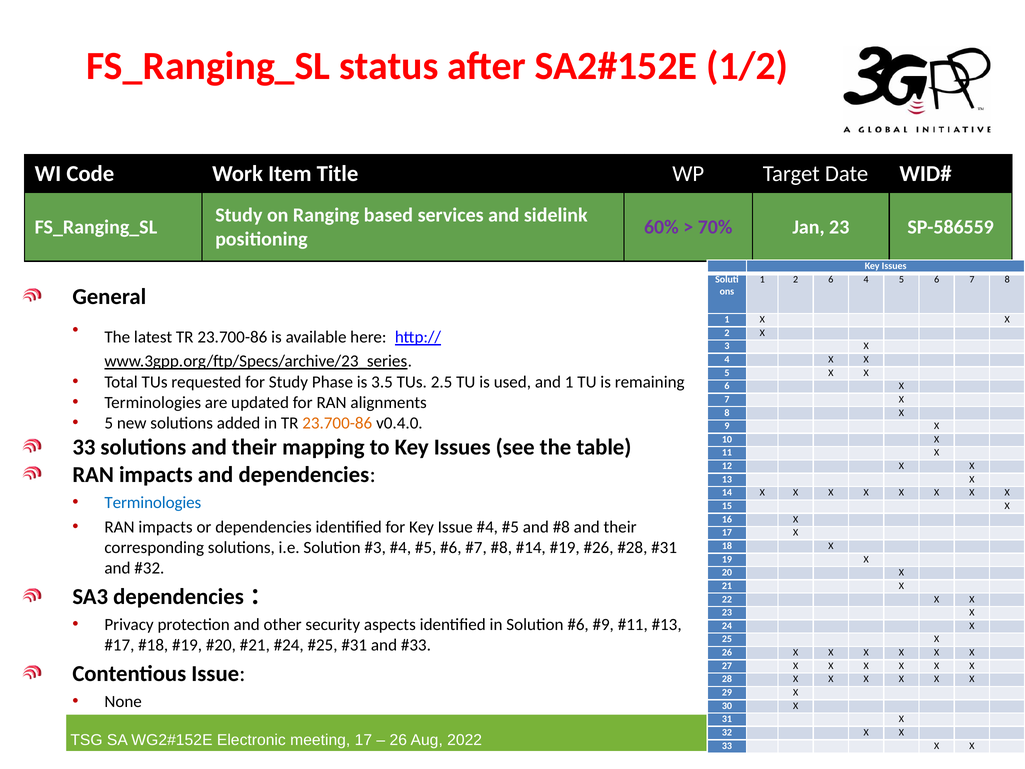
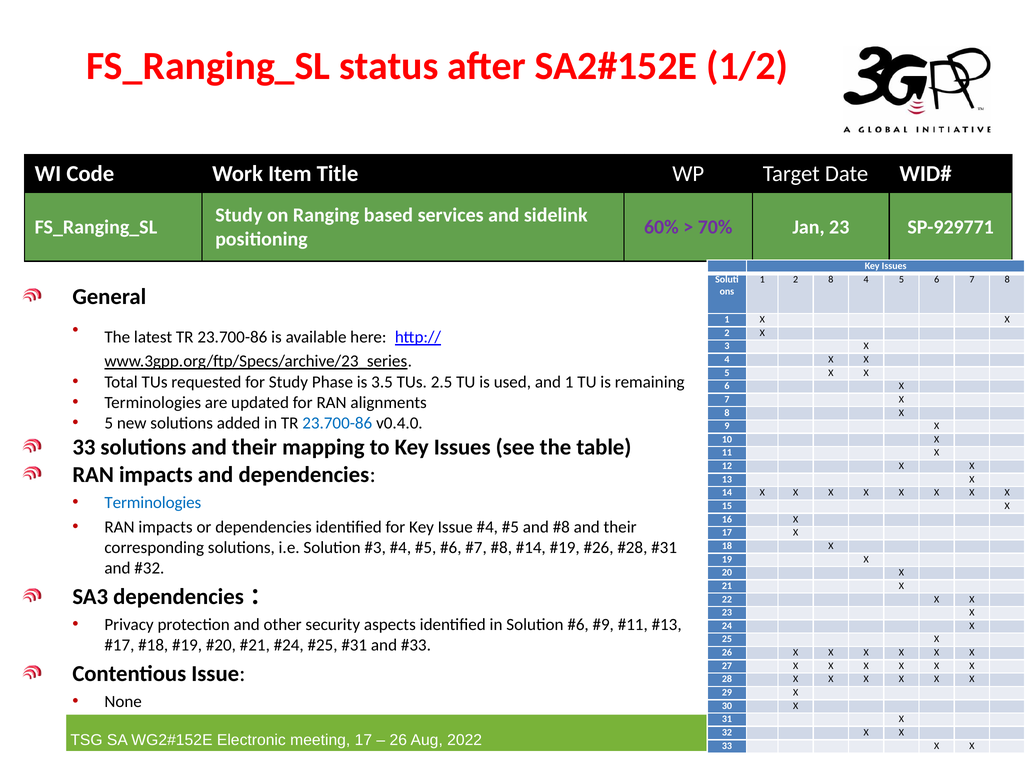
SP-586559: SP-586559 -> SP-929771 (951, 227)
2 6: 6 -> 8 (831, 279)
23.700-86 colour: orange -> blue (337, 423)
